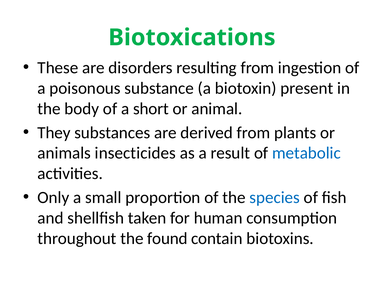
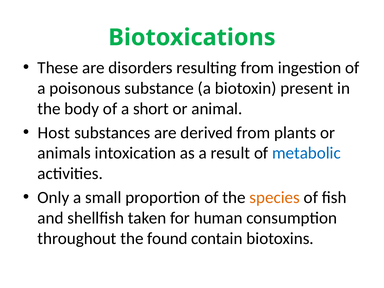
They: They -> Host (54, 133)
insecticides: insecticides -> intoxication (135, 153)
species colour: blue -> orange (275, 197)
